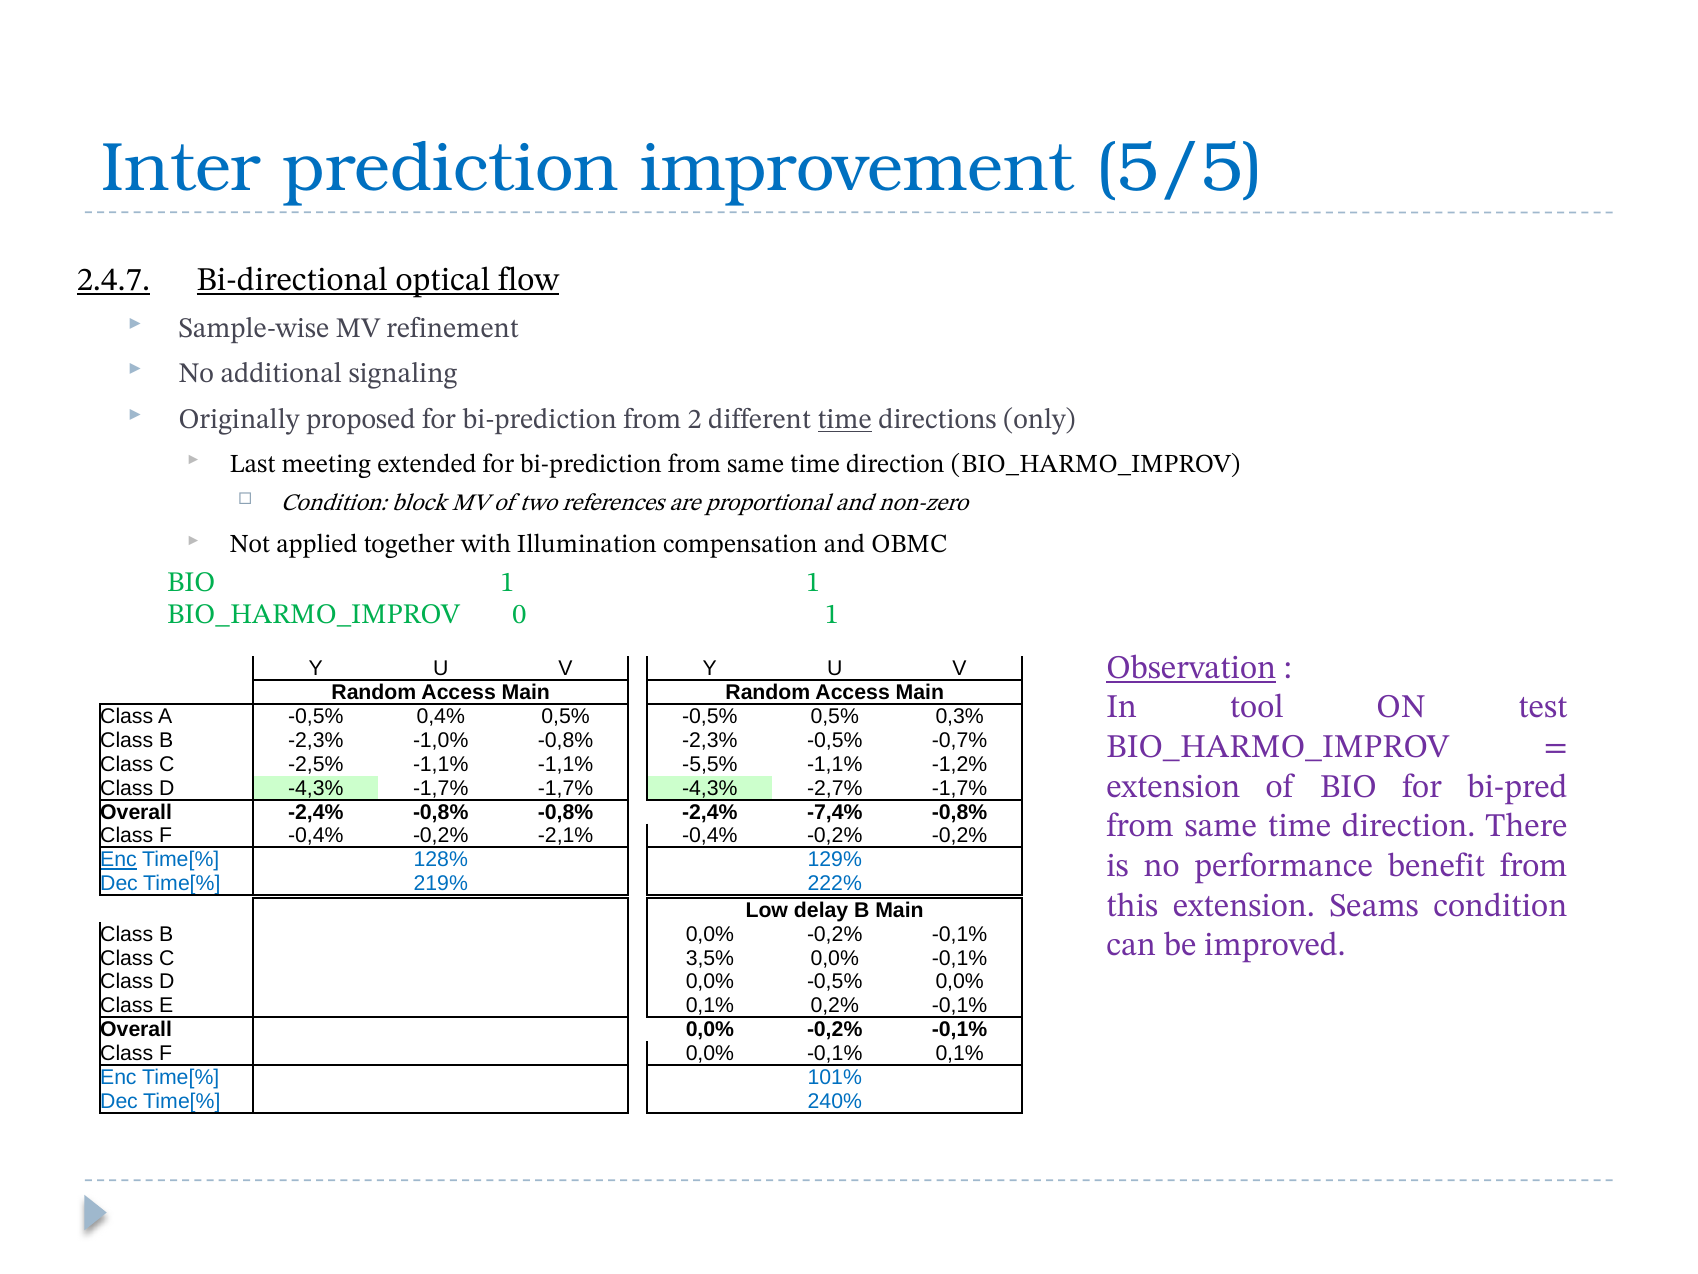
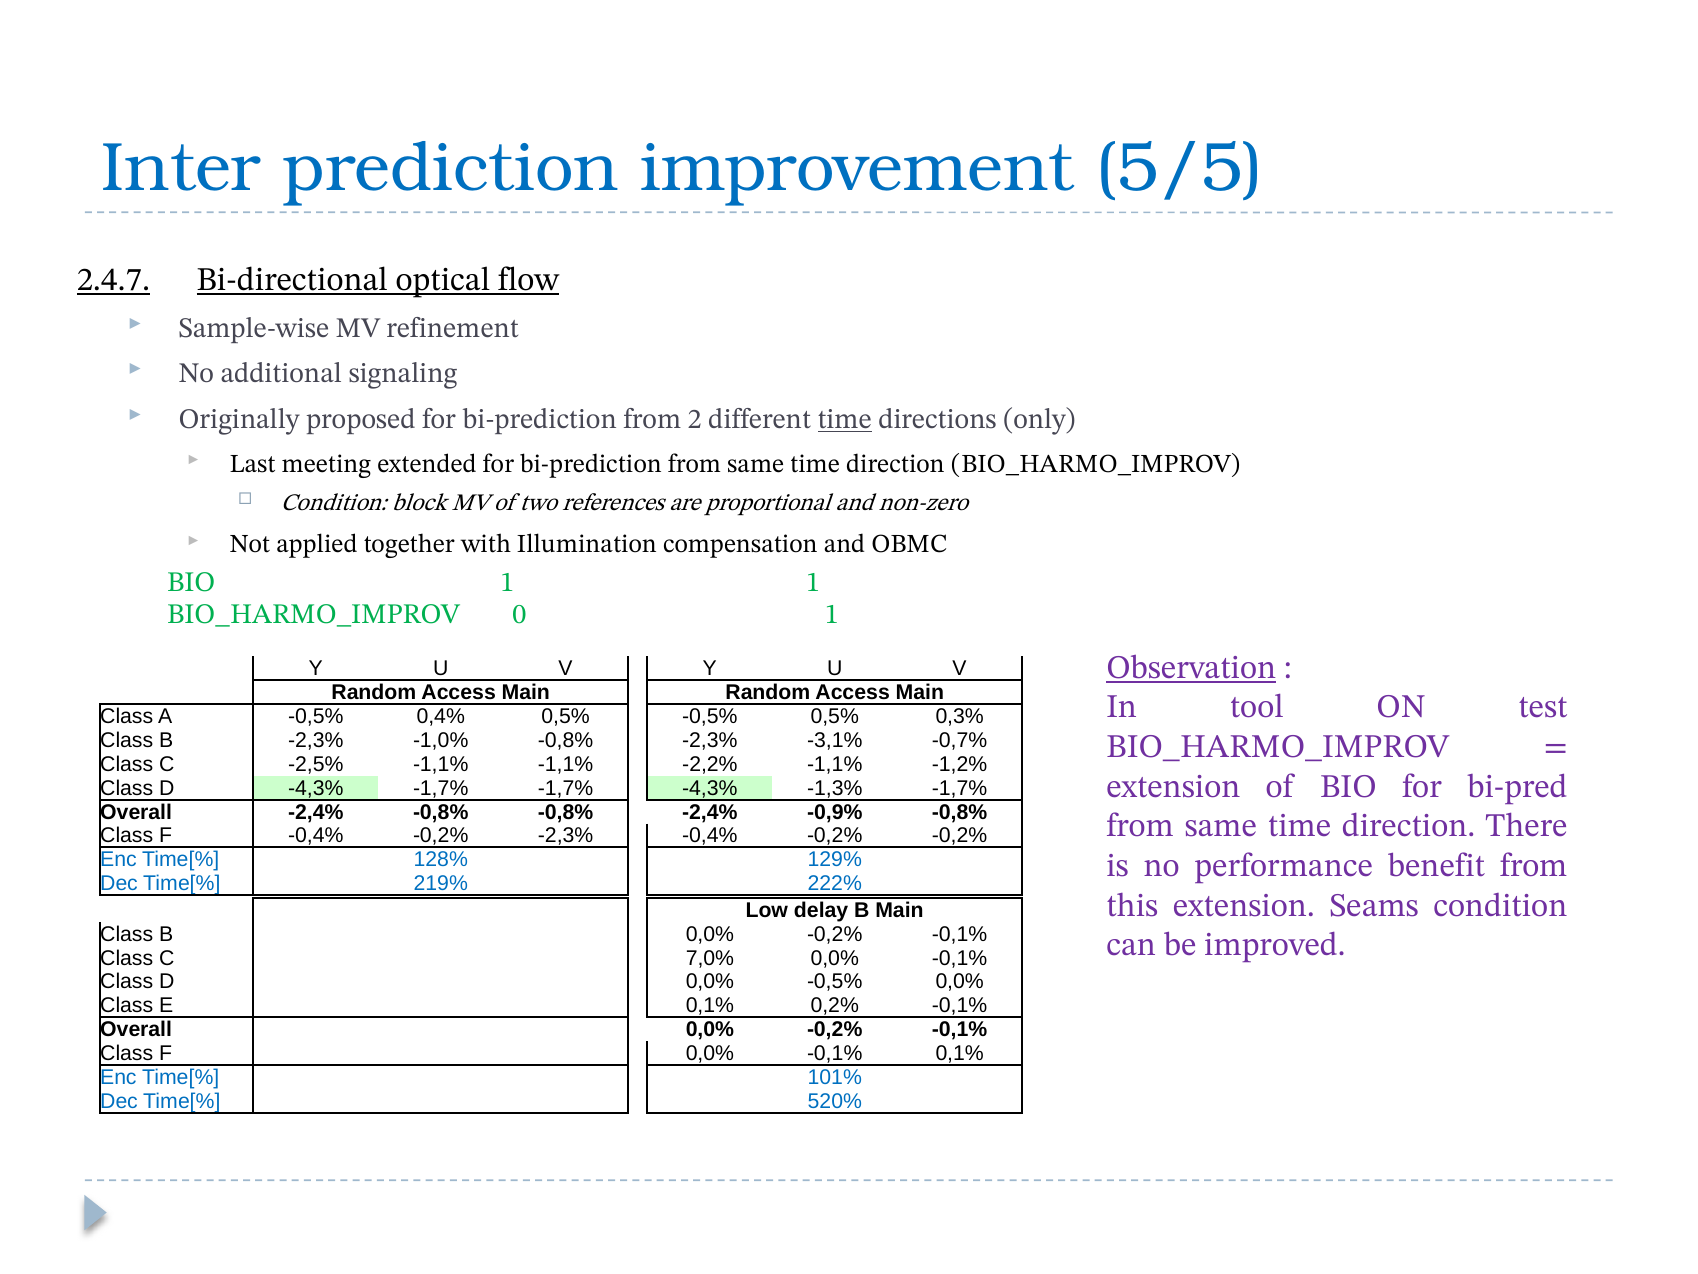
-2,3% -0,5%: -0,5% -> -3,1% (835, 740)
-5,5%: -5,5% -> -2,2% (710, 764)
-2,7%: -2,7% -> -1,3% (835, 788)
-7,4%: -7,4% -> -0,9% (835, 812)
-0,2% -2,1%: -2,1% -> -2,3% (566, 836)
Enc underline: present -> none (118, 859)
3,5%: 3,5% -> 7,0% (710, 958)
240%: 240% -> 520% (835, 1101)
